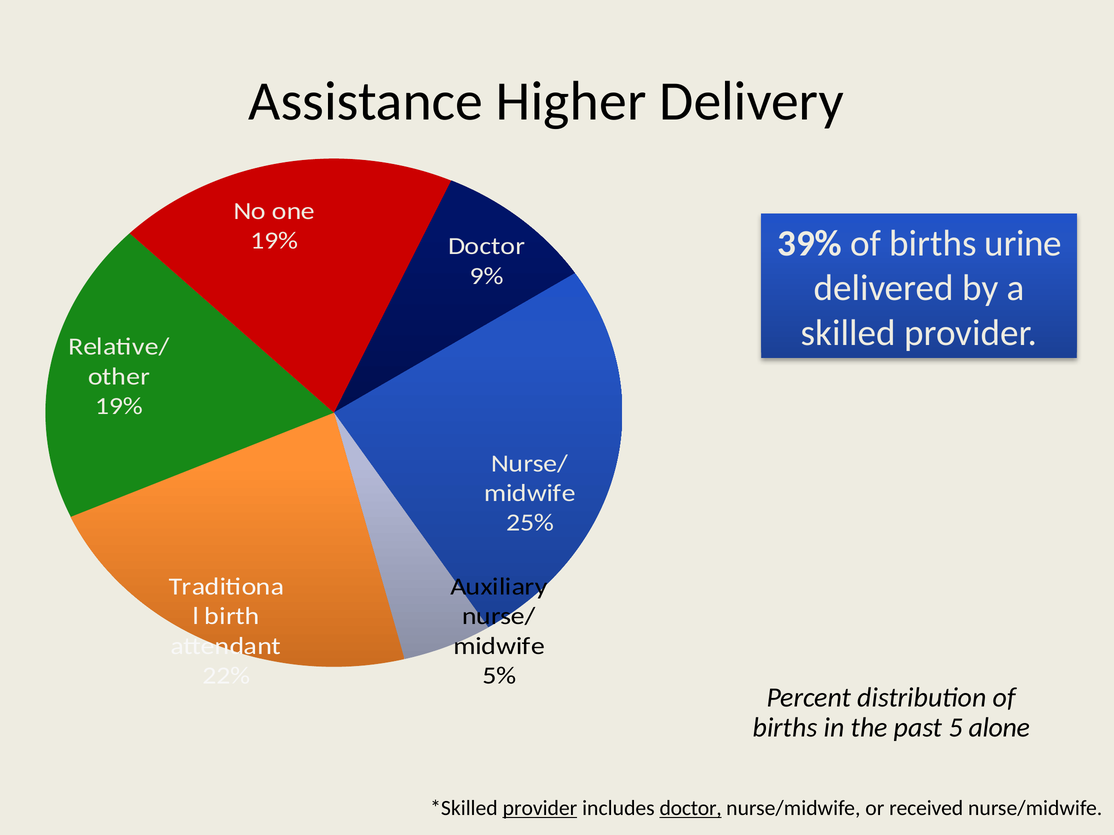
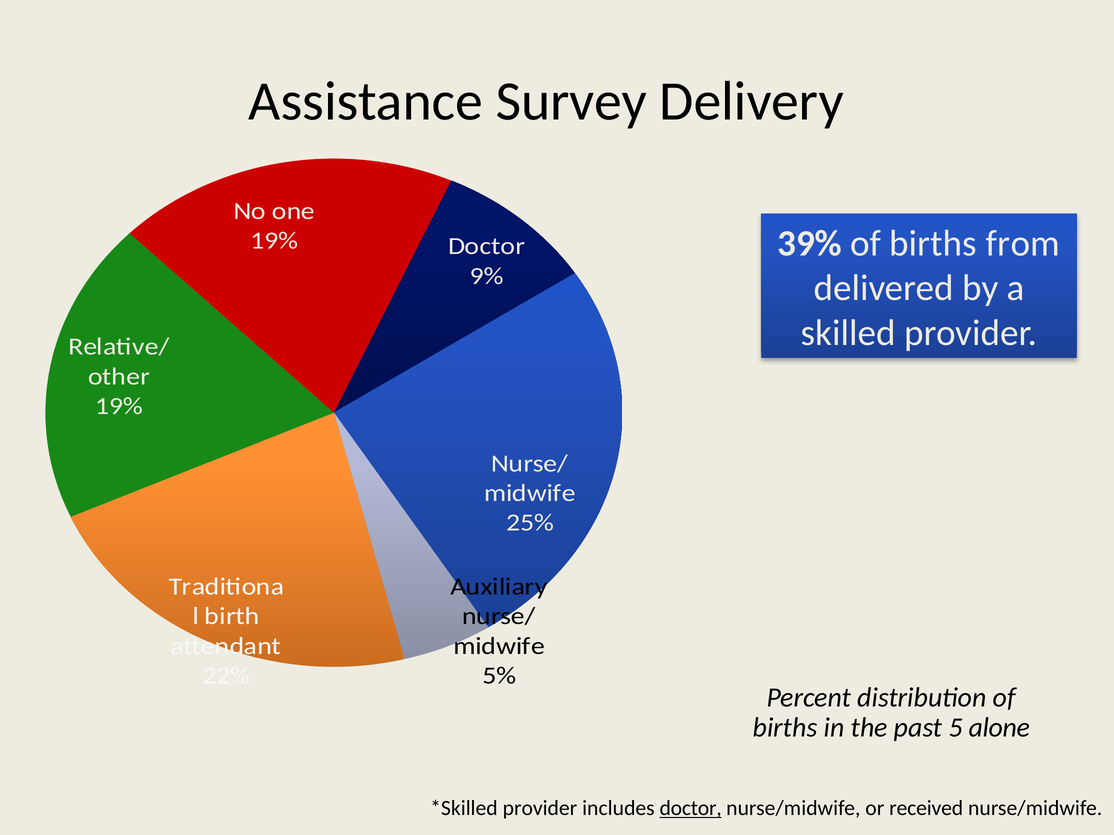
Higher: Higher -> Survey (571, 101)
urine: urine -> from (1023, 244)
provider underline: present -> none (540, 809)
